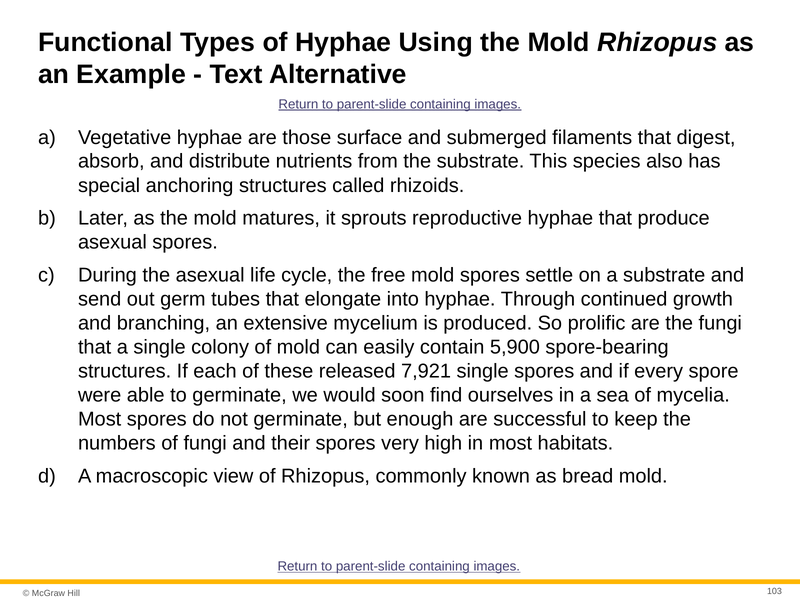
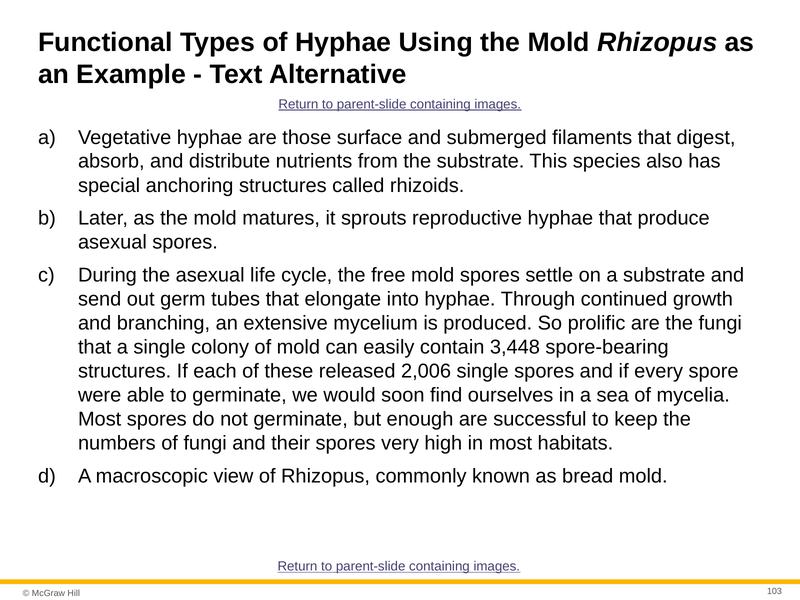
5,900: 5,900 -> 3,448 (515, 347)
7,921: 7,921 -> 2,006 (426, 371)
